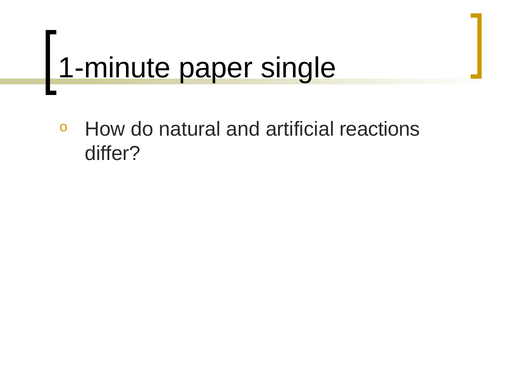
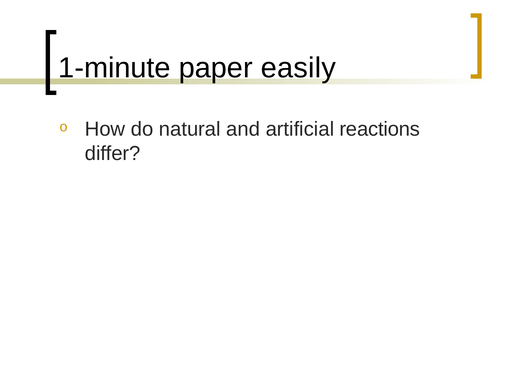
single: single -> easily (298, 68)
